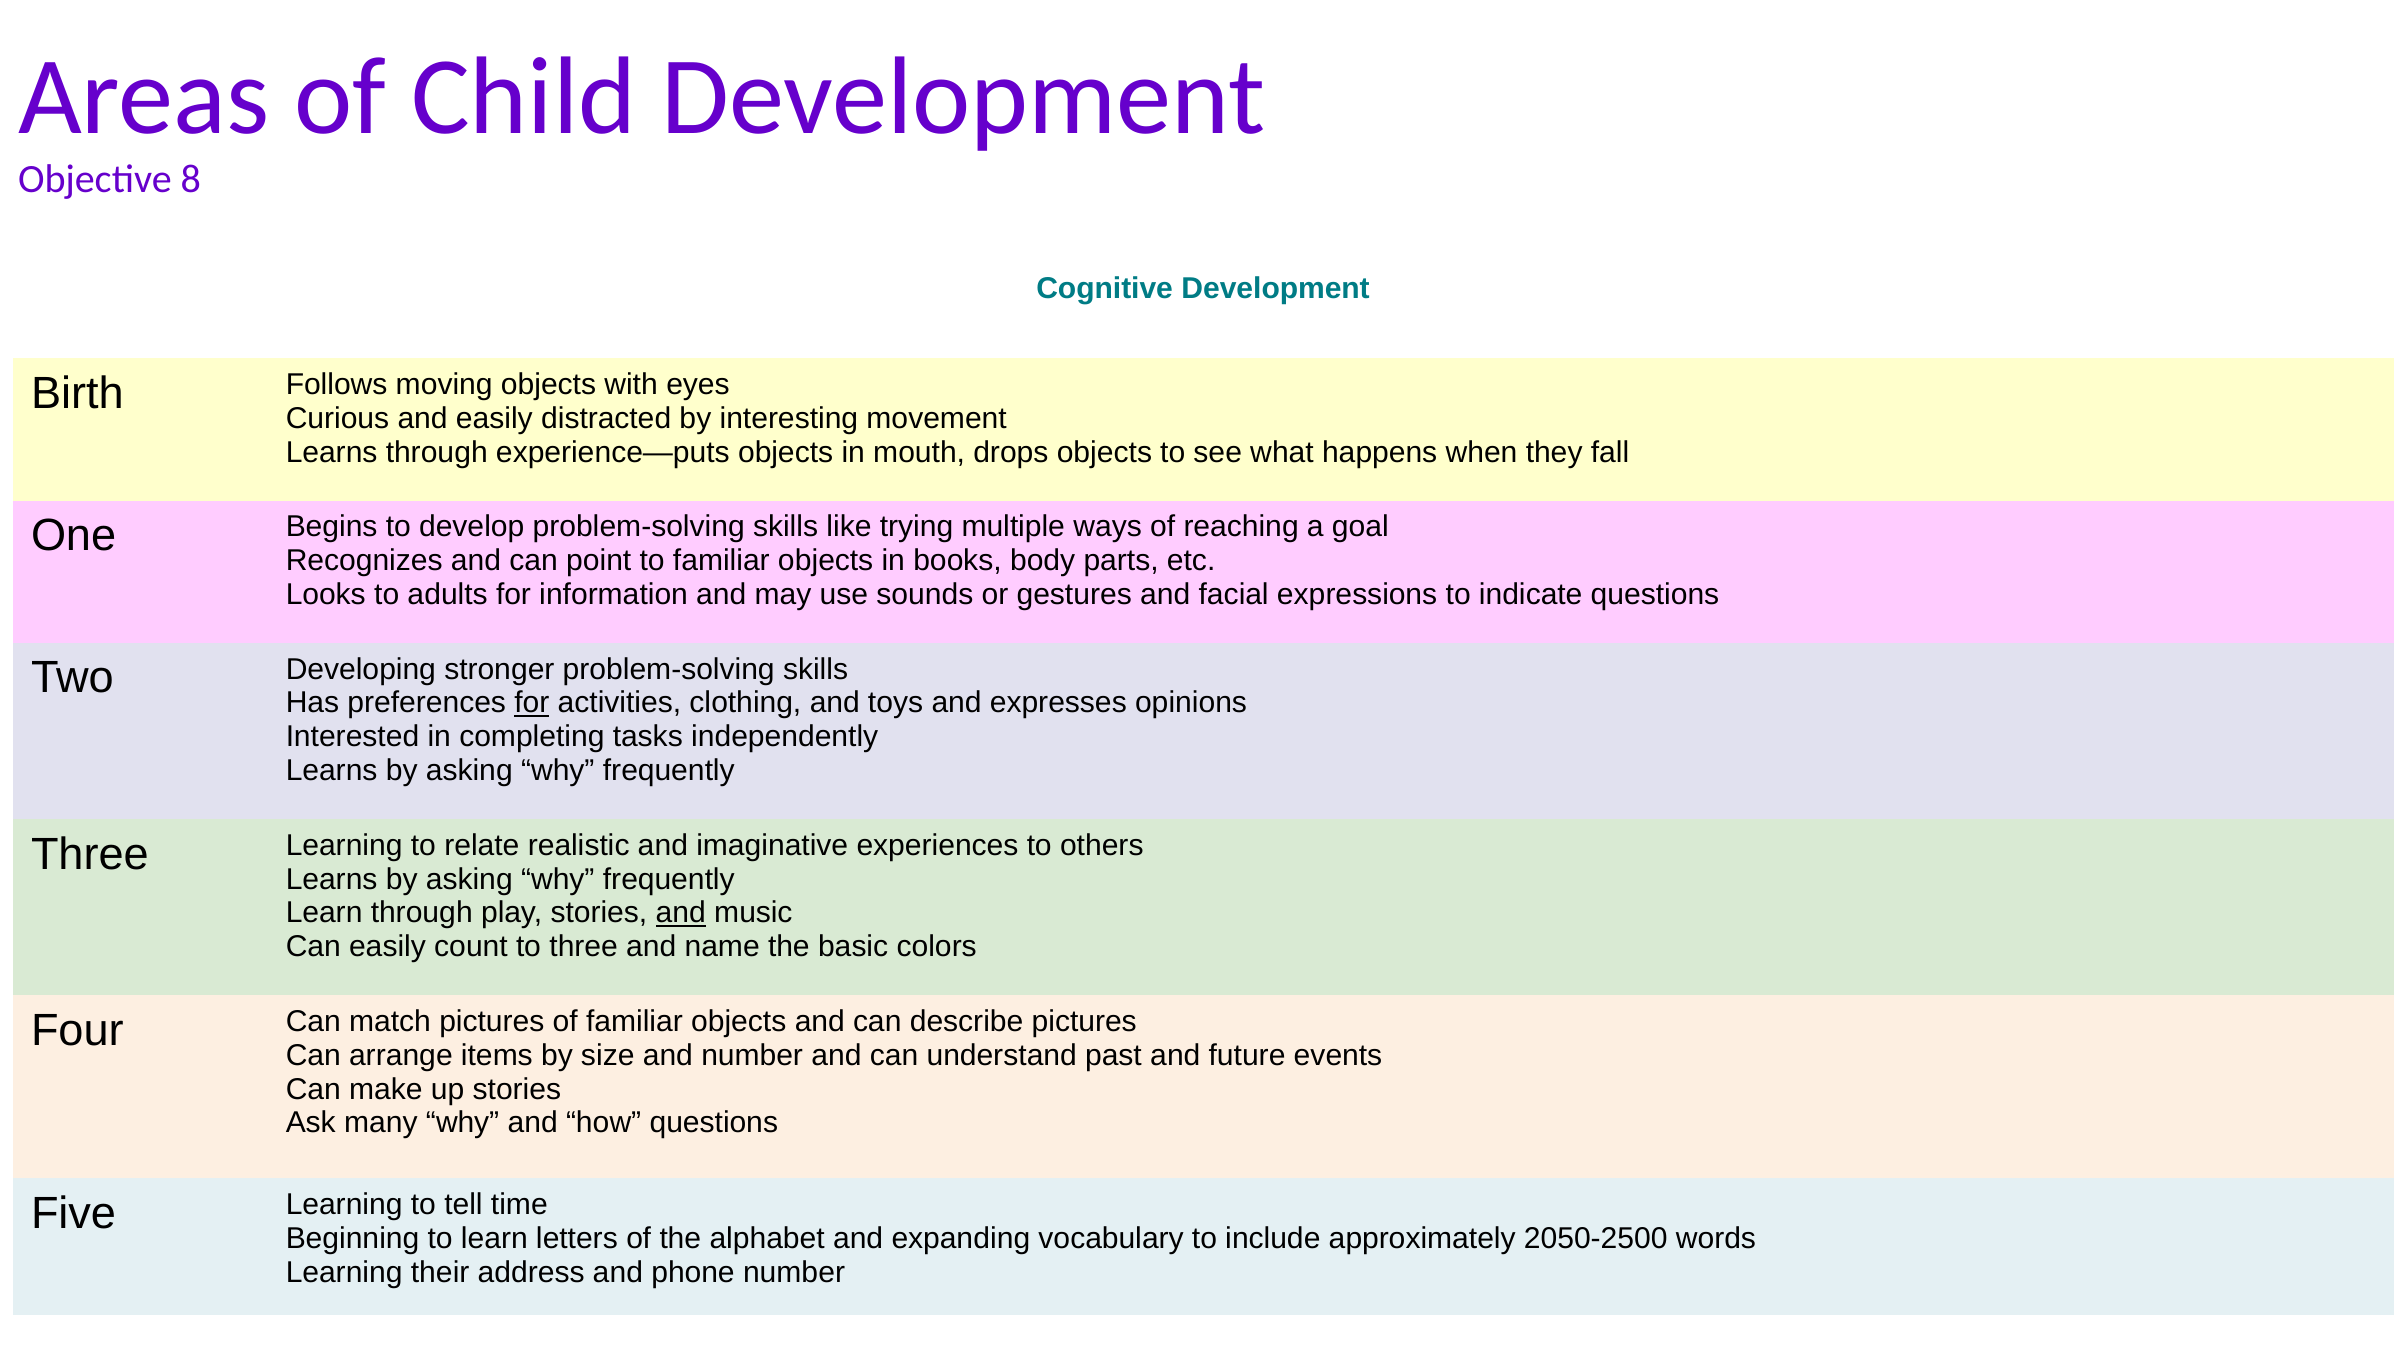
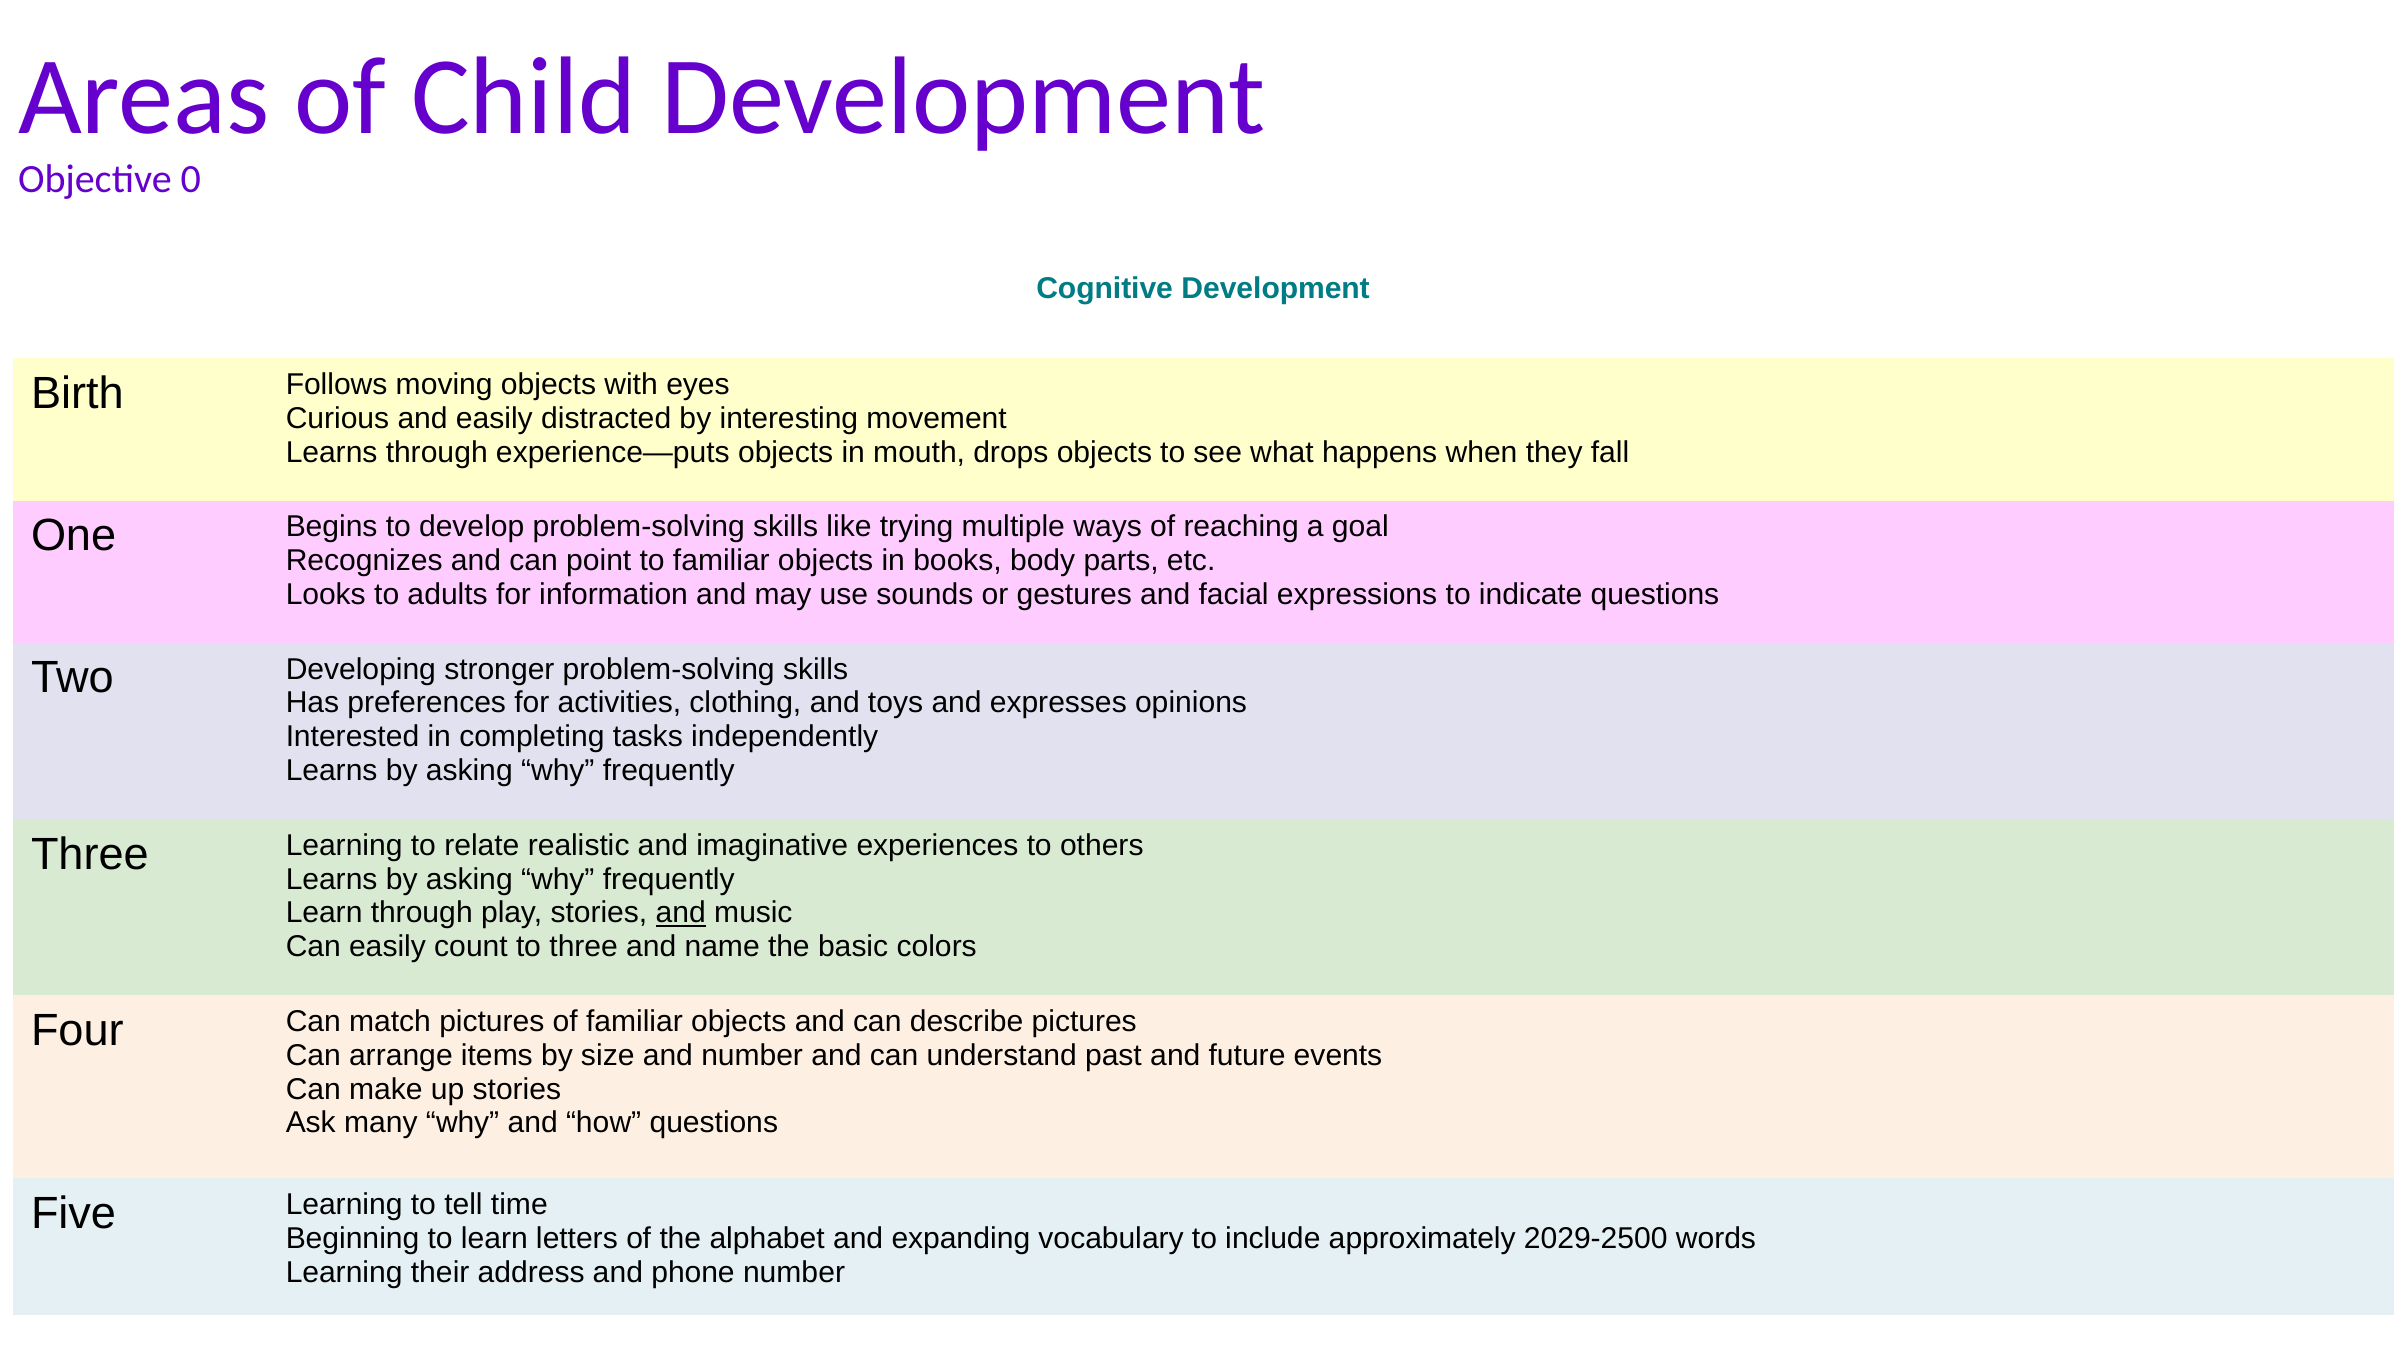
8: 8 -> 0 (191, 179)
for underline: present -> none (532, 703)
2050-2500: 2050-2500 -> 2029-2500 (1596, 1238)
